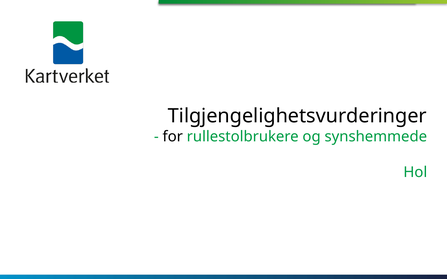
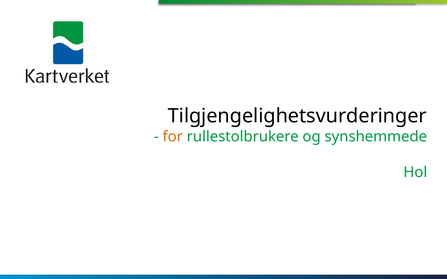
for colour: black -> orange (173, 137)
